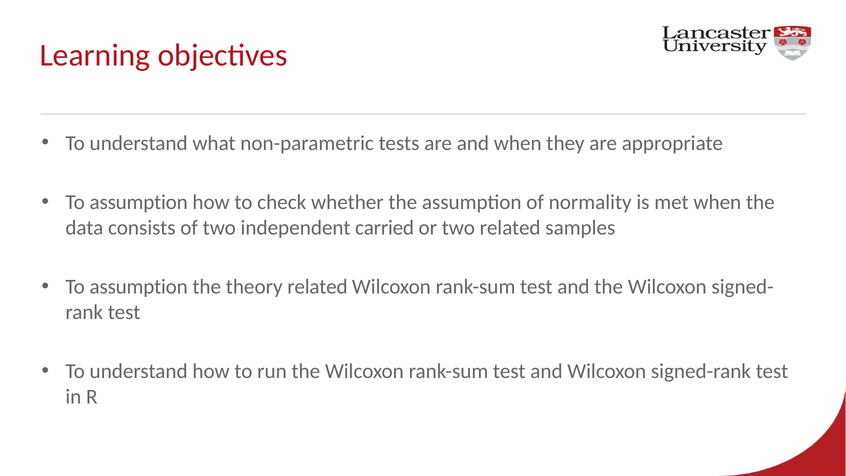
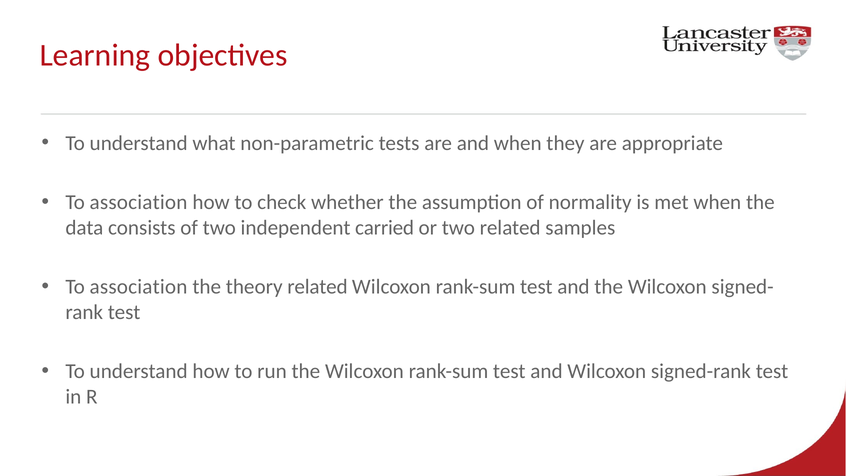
assumption: assumption -> association (139, 202)
assumption: assumption -> association (139, 287)
